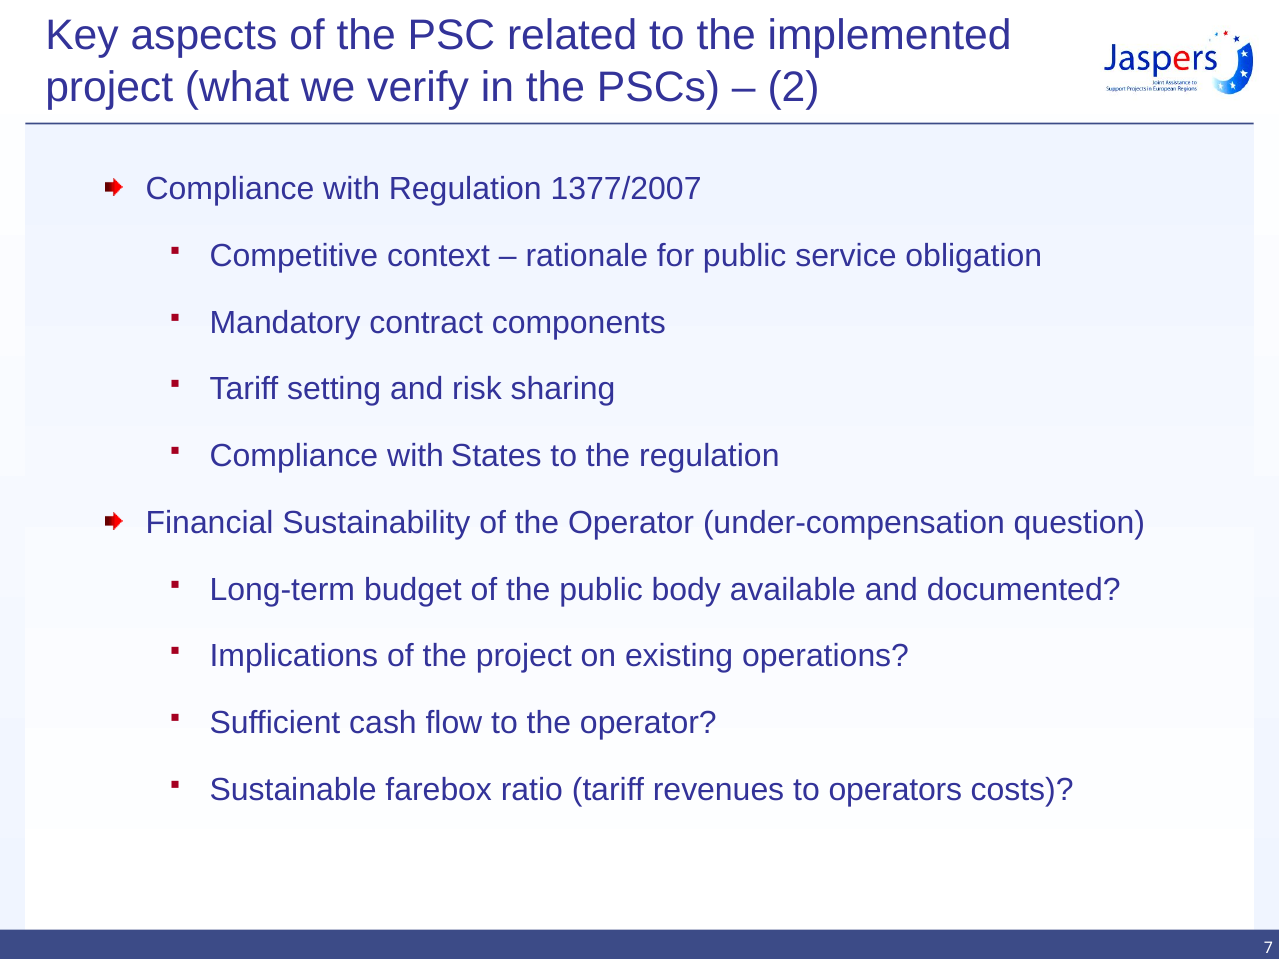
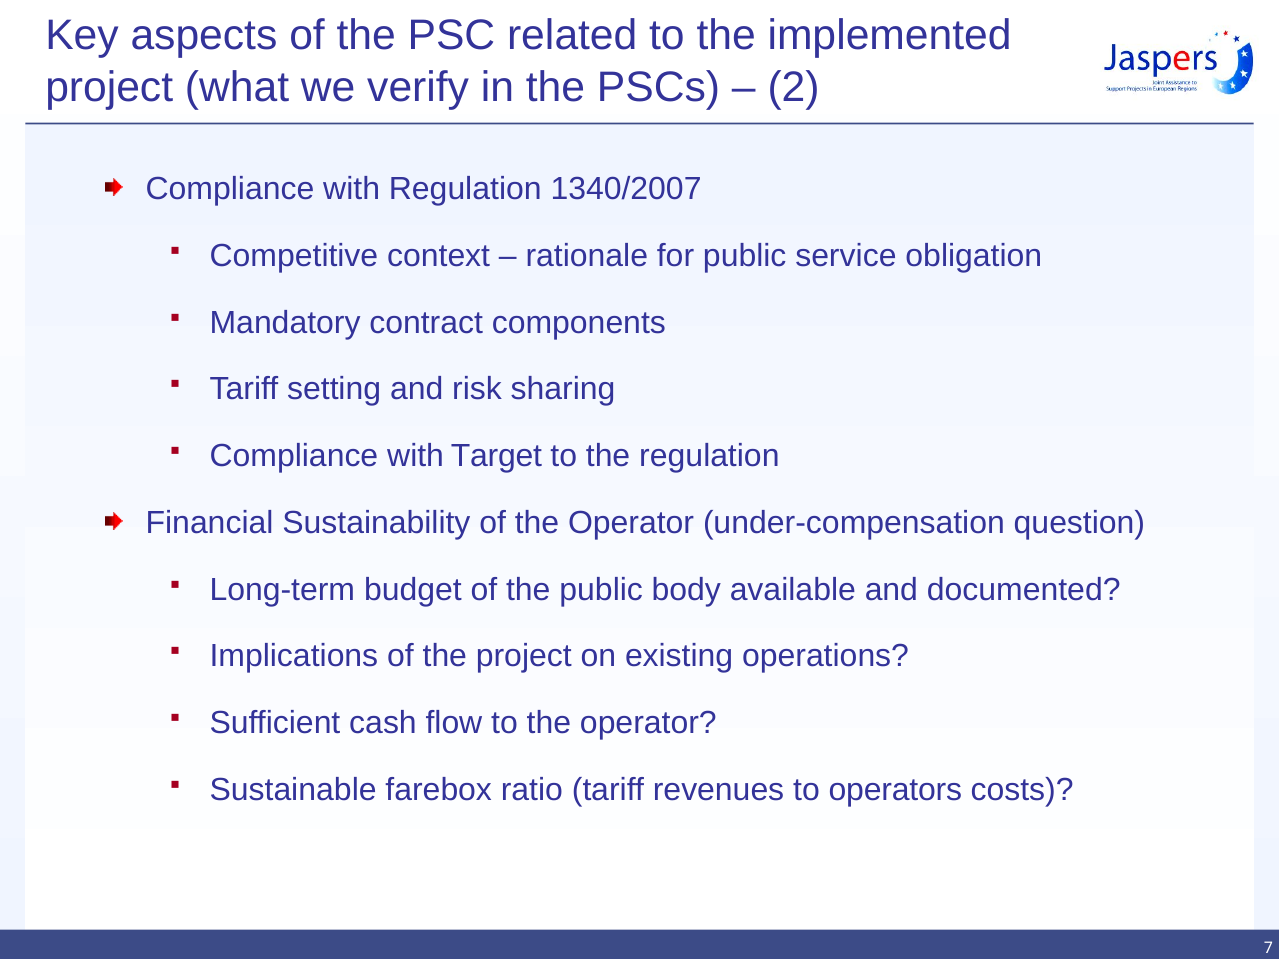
1377/2007: 1377/2007 -> 1340/2007 (626, 189)
States: States -> Target (496, 456)
